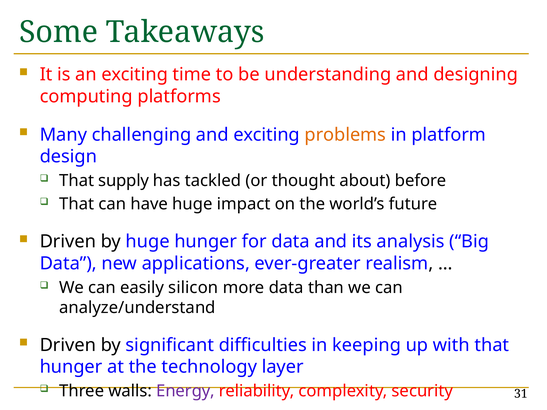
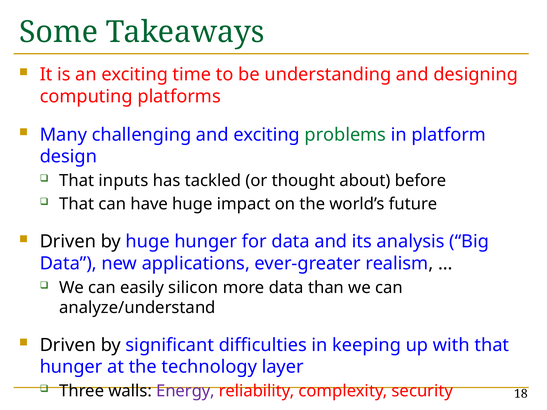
problems colour: orange -> green (345, 135)
supply: supply -> inputs (123, 181)
31: 31 -> 18 (521, 394)
